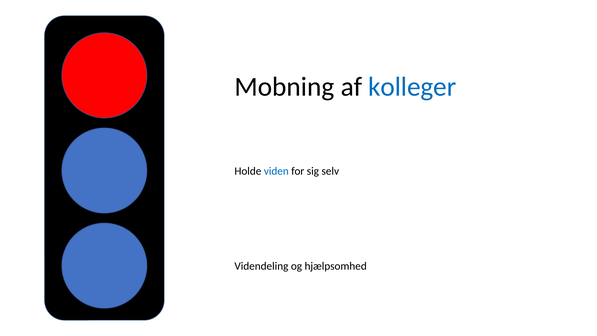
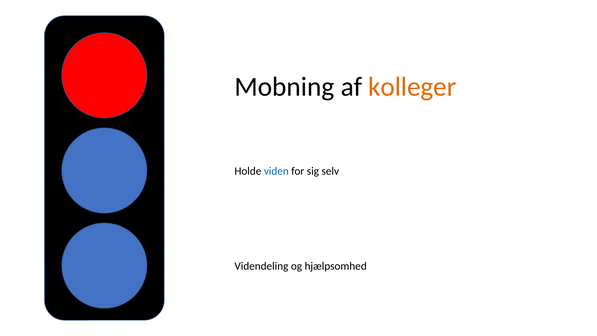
kolleger colour: blue -> orange (412, 87)
